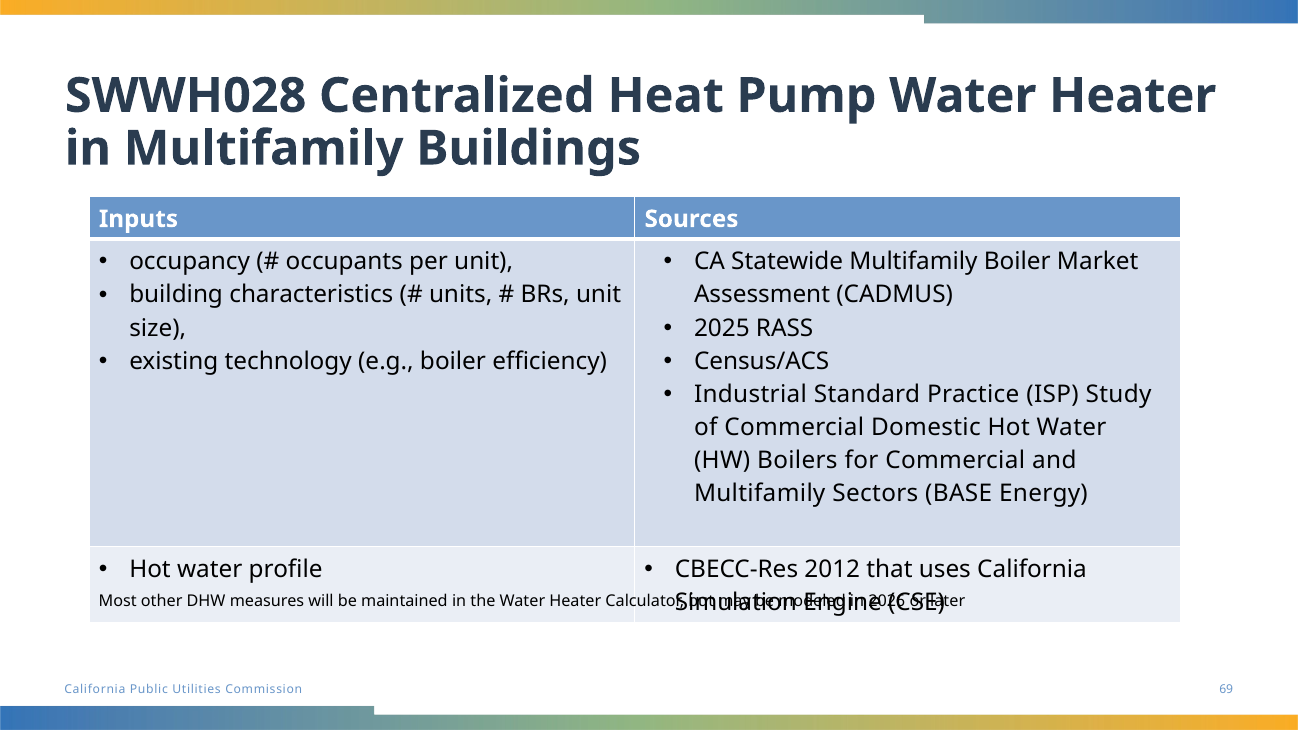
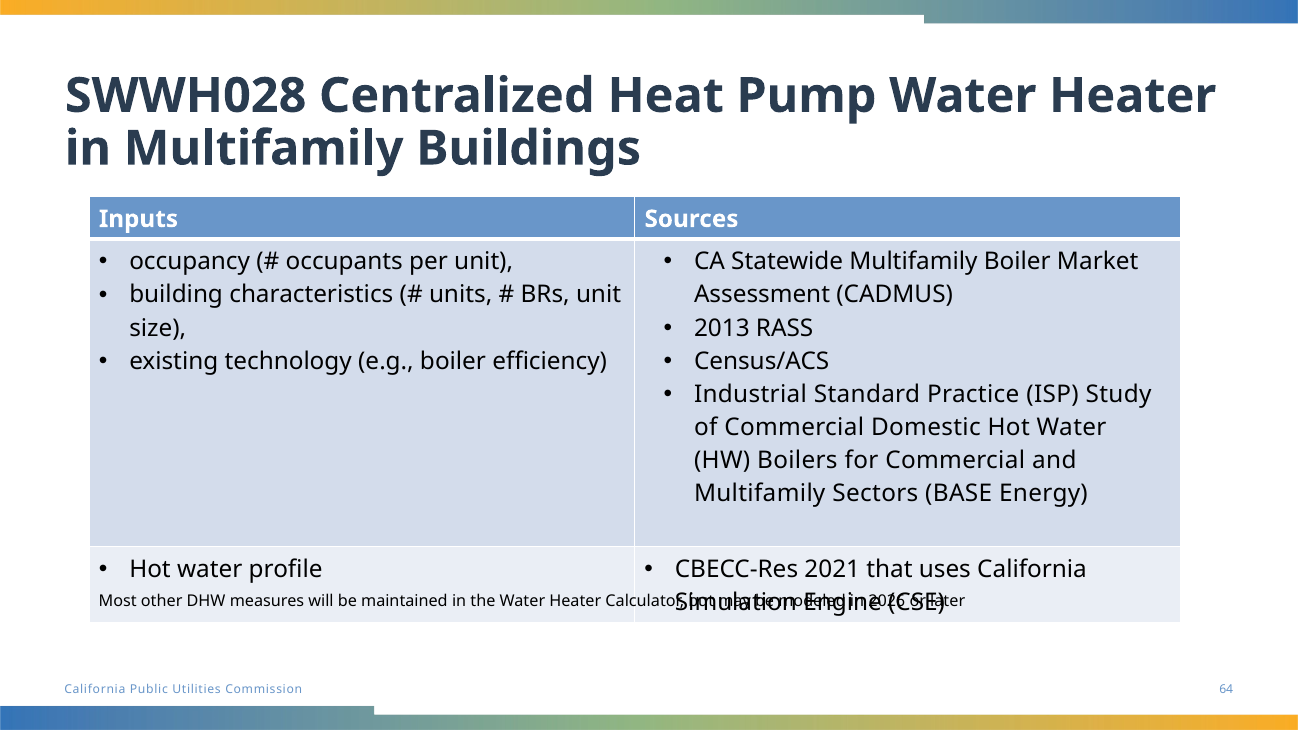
2025: 2025 -> 2013 (722, 328)
2012: 2012 -> 2021 (832, 570)
69: 69 -> 64 (1226, 690)
